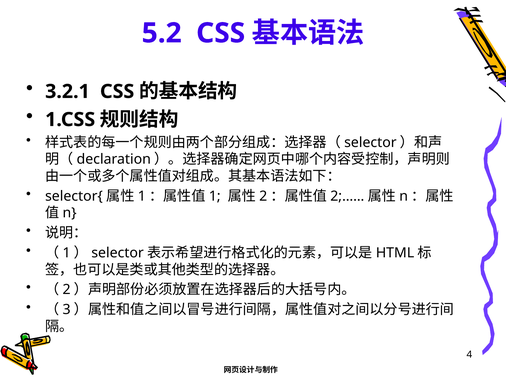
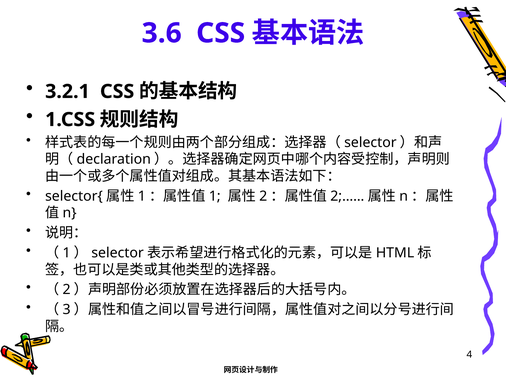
5.2: 5.2 -> 3.6 (162, 33)
